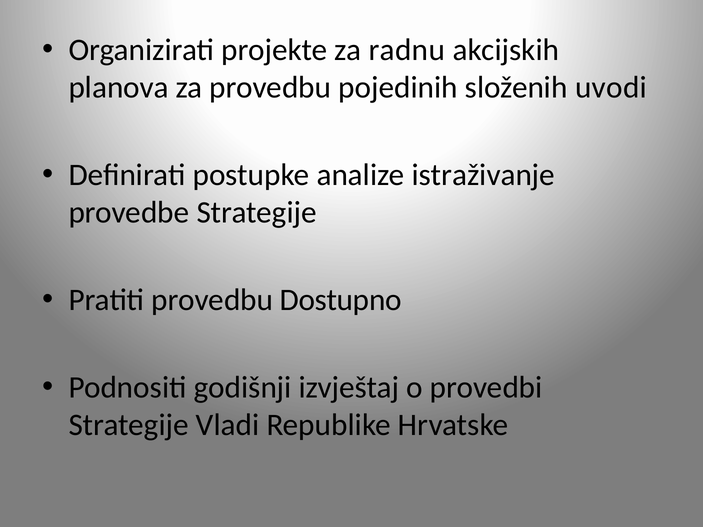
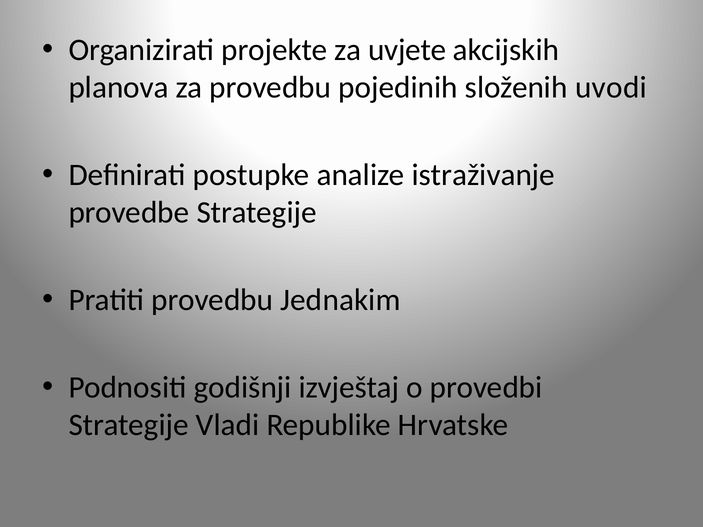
radnu: radnu -> uvjete (407, 50)
Dostupno: Dostupno -> Jednakim (340, 300)
